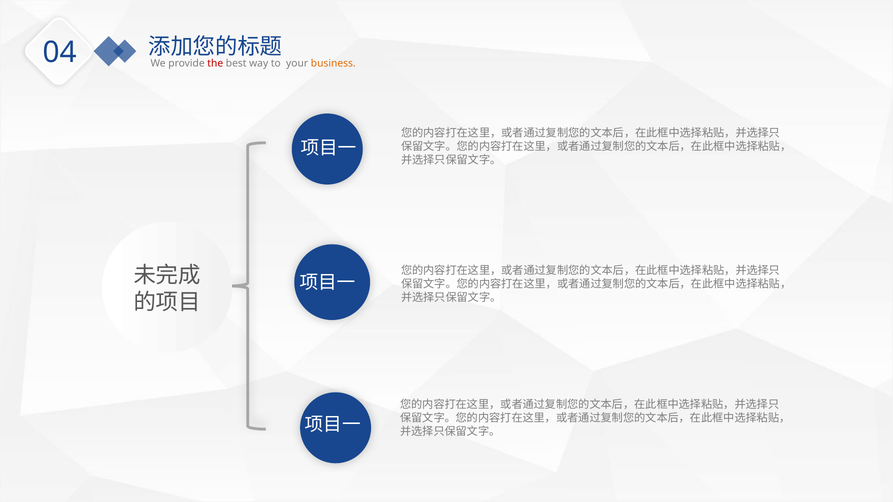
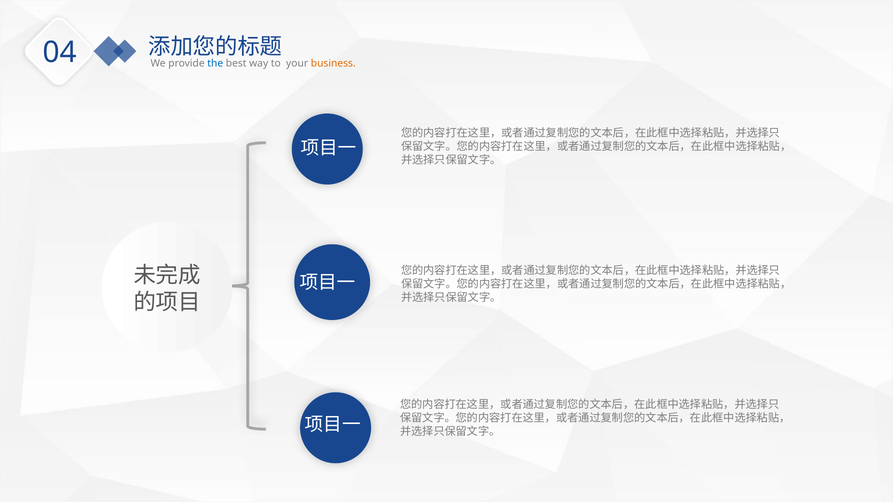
the colour: red -> blue (215, 63)
